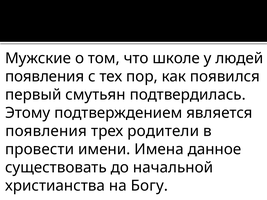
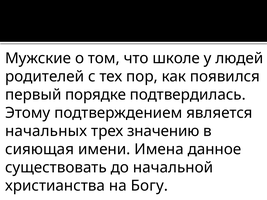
появления: появления -> родителей (45, 77)
смутьян: смутьян -> порядке (96, 95)
появления: появления -> начальных (46, 131)
родители: родители -> значению (163, 131)
провести: провести -> сияющая (40, 149)
